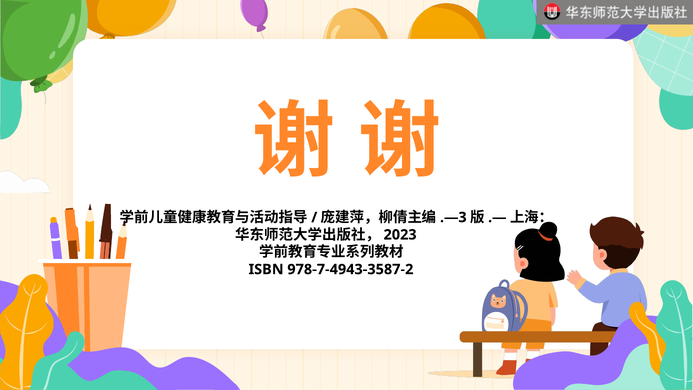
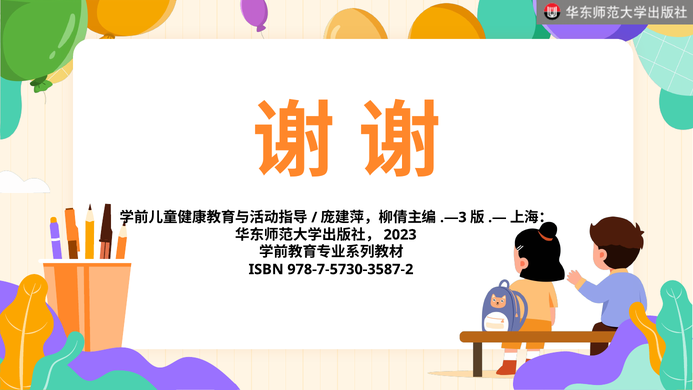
978-7-4943-3587-2: 978-7-4943-3587-2 -> 978-7-5730-3587-2 (350, 269)
